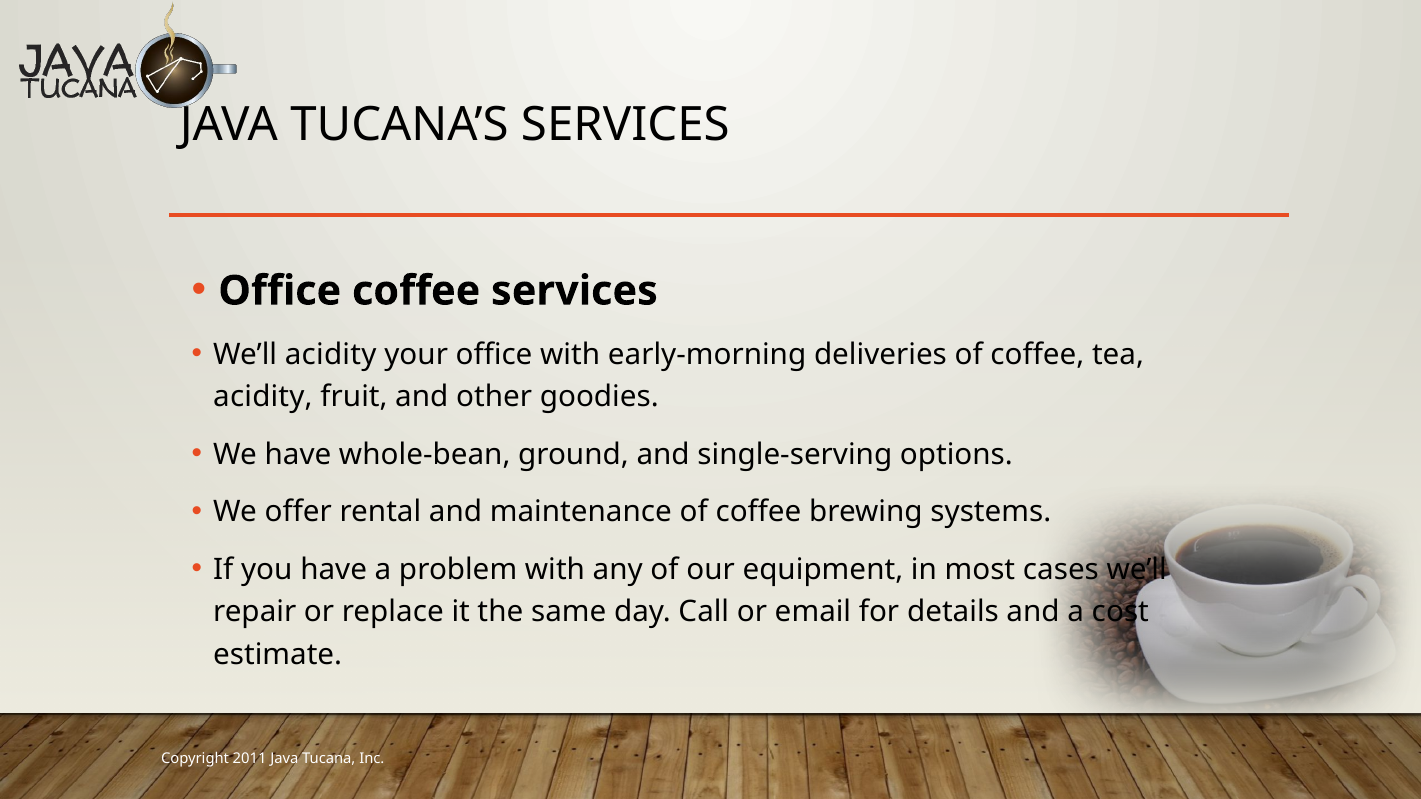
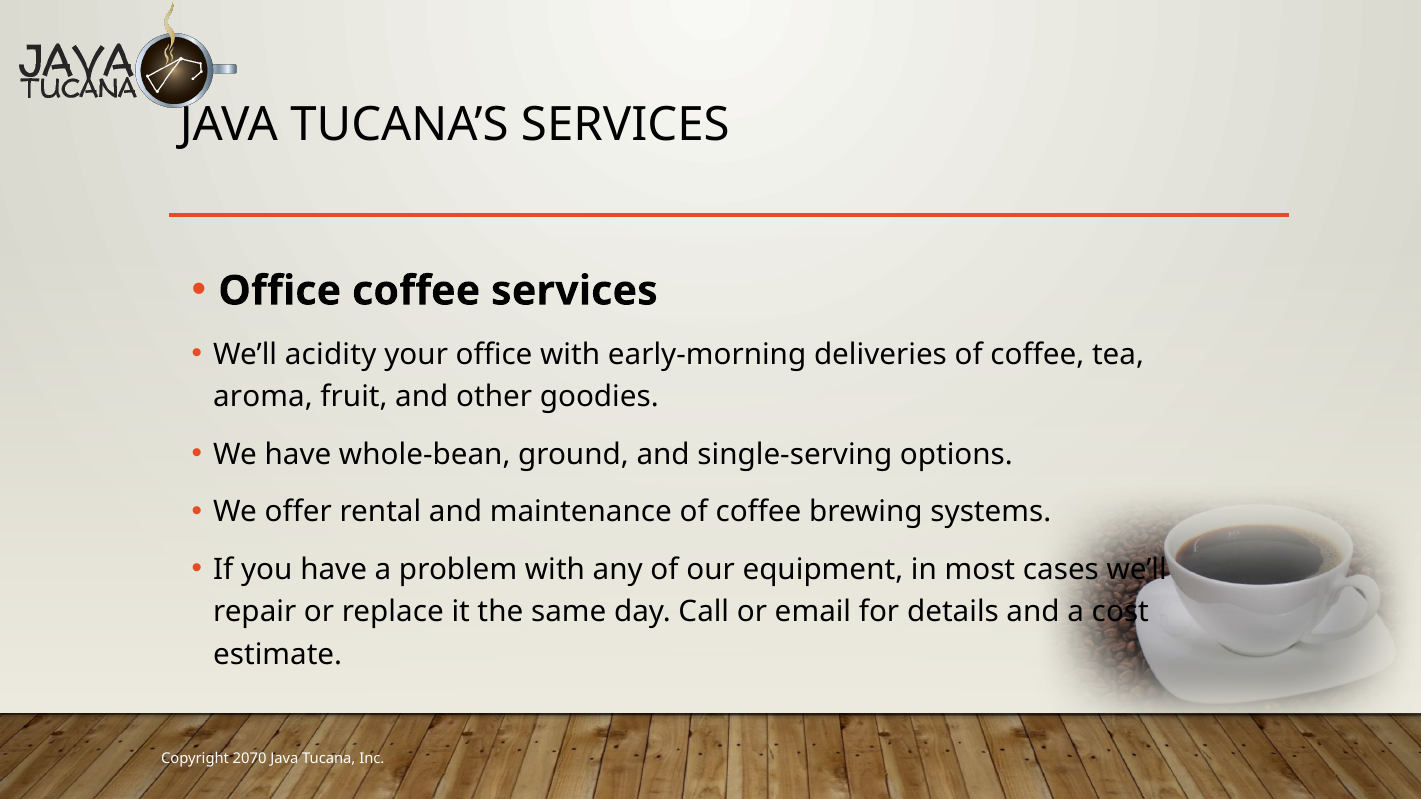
acidity: acidity -> aroma (263, 397)
2011: 2011 -> 2070 (250, 759)
